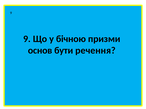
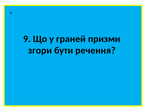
бічною: бічною -> граней (71, 39)
основ: основ -> згори (40, 51)
